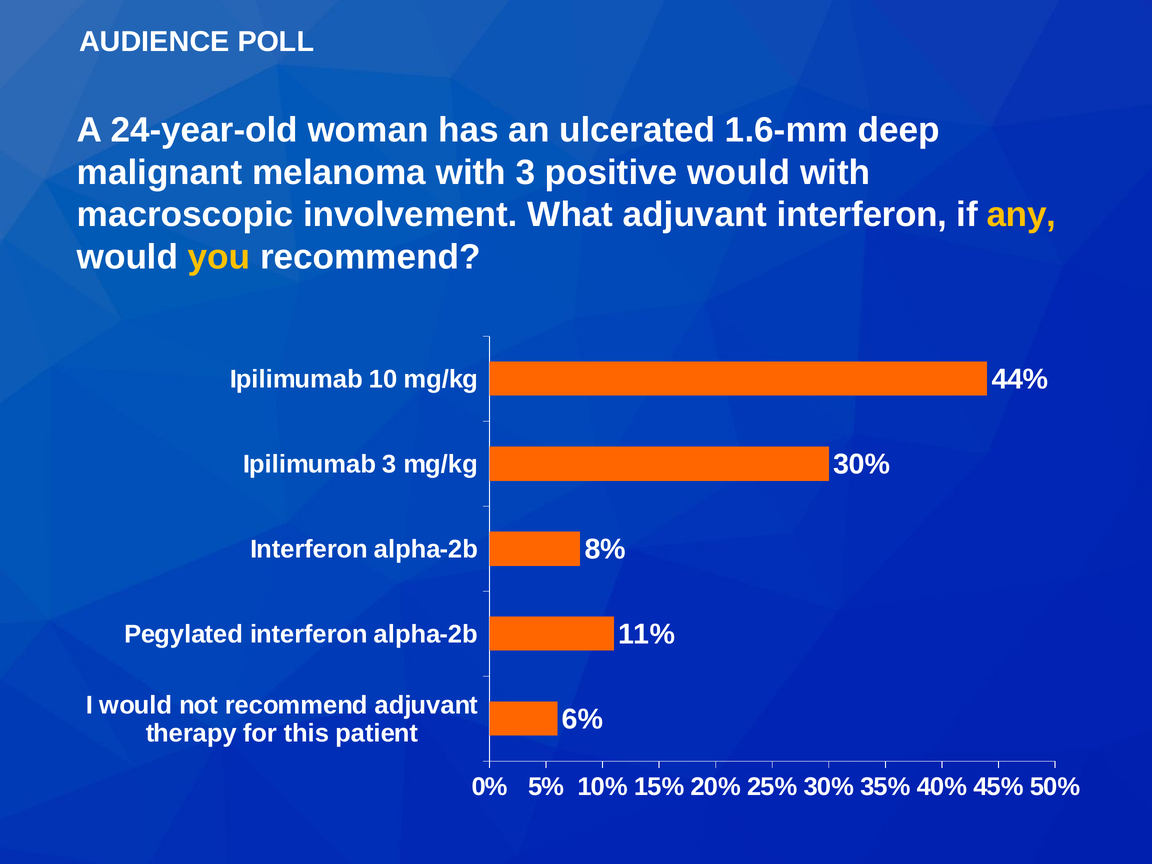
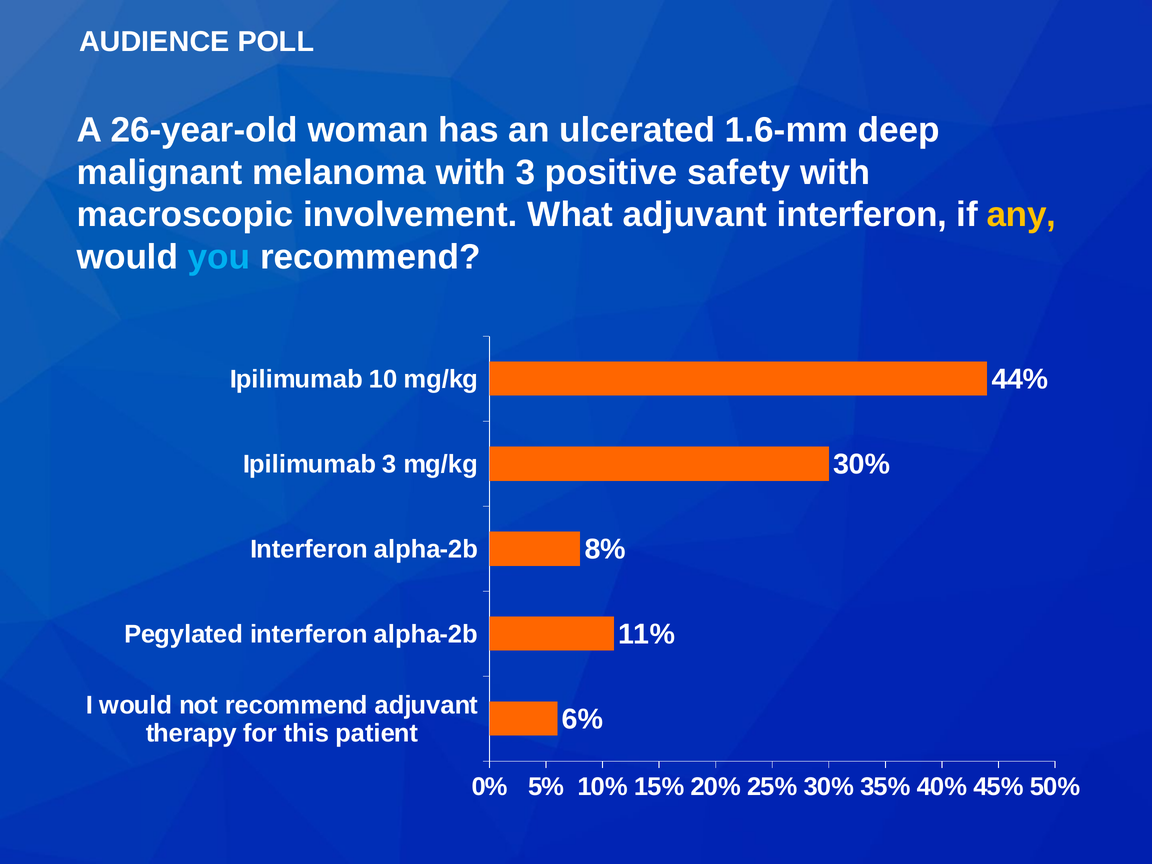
24-year-old: 24-year-old -> 26-year-old (204, 130)
positive would: would -> safety (739, 173)
you colour: yellow -> light blue (219, 257)
